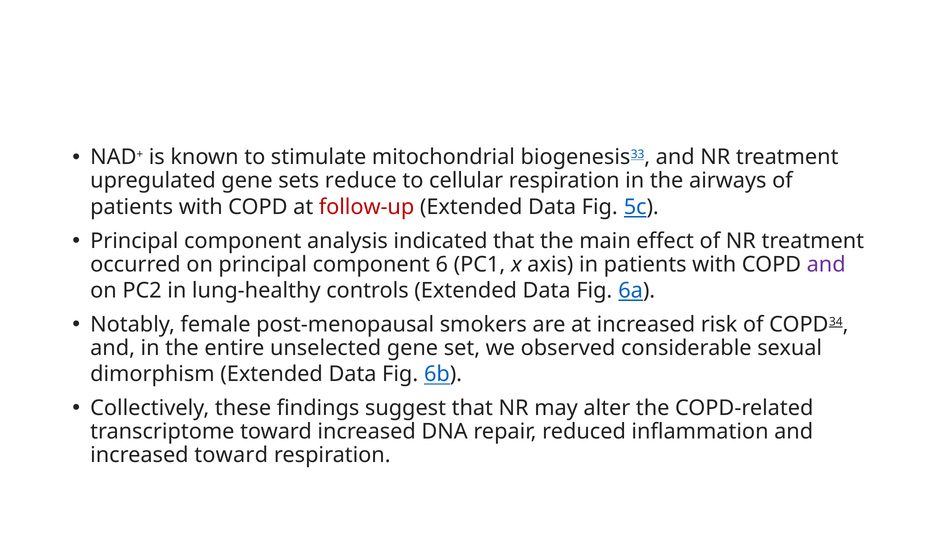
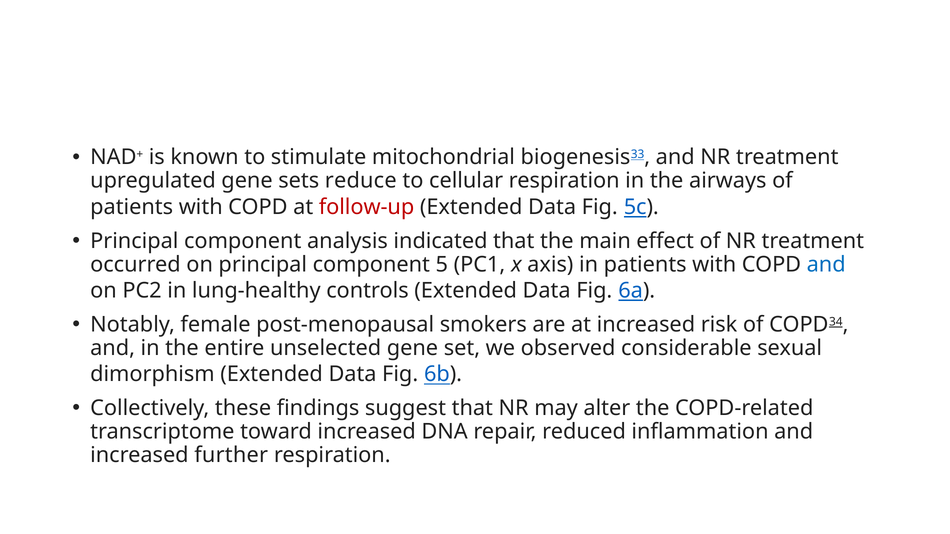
6: 6 -> 5 (442, 265)
and colour: purple -> blue (826, 265)
increased toward: toward -> further (231, 455)
